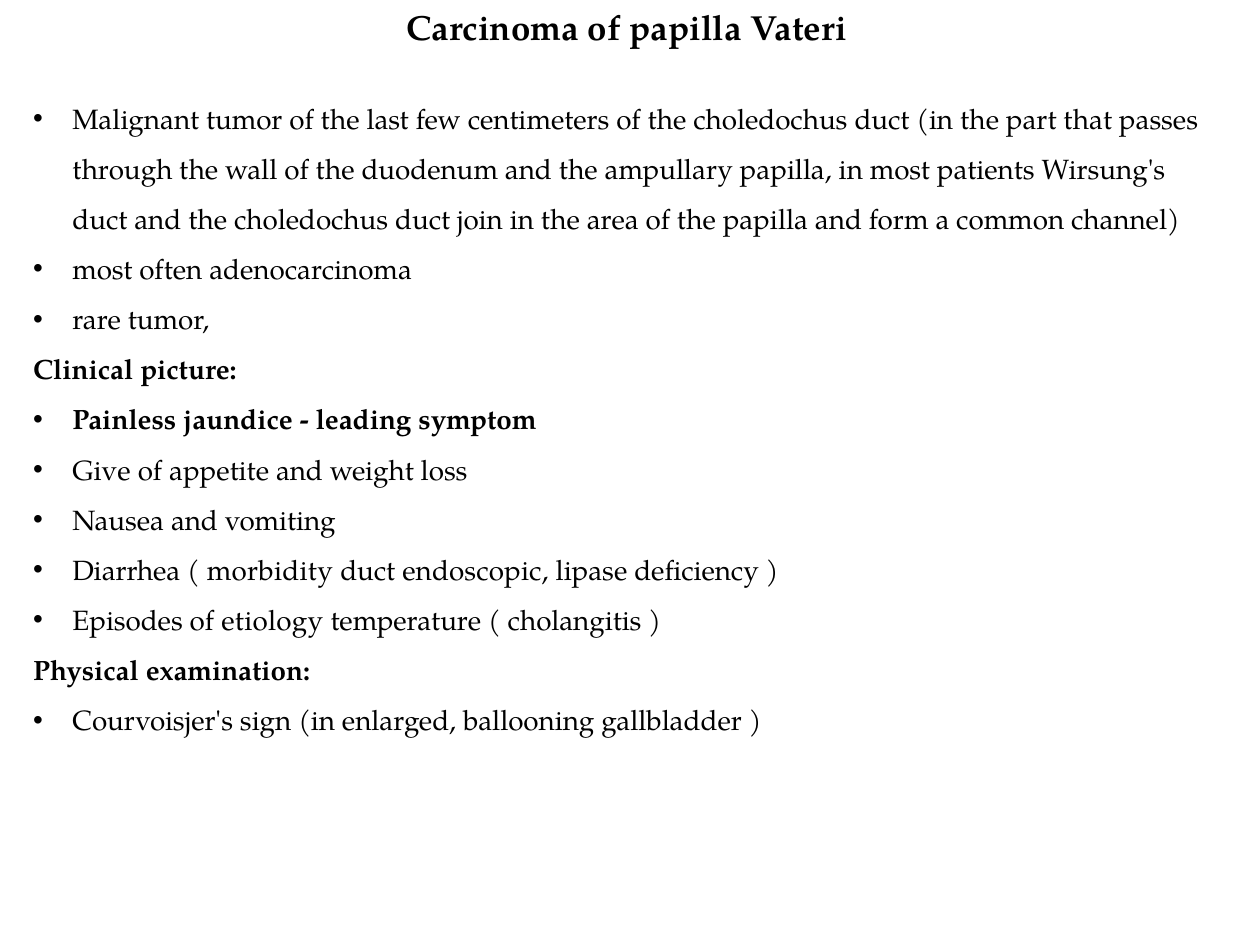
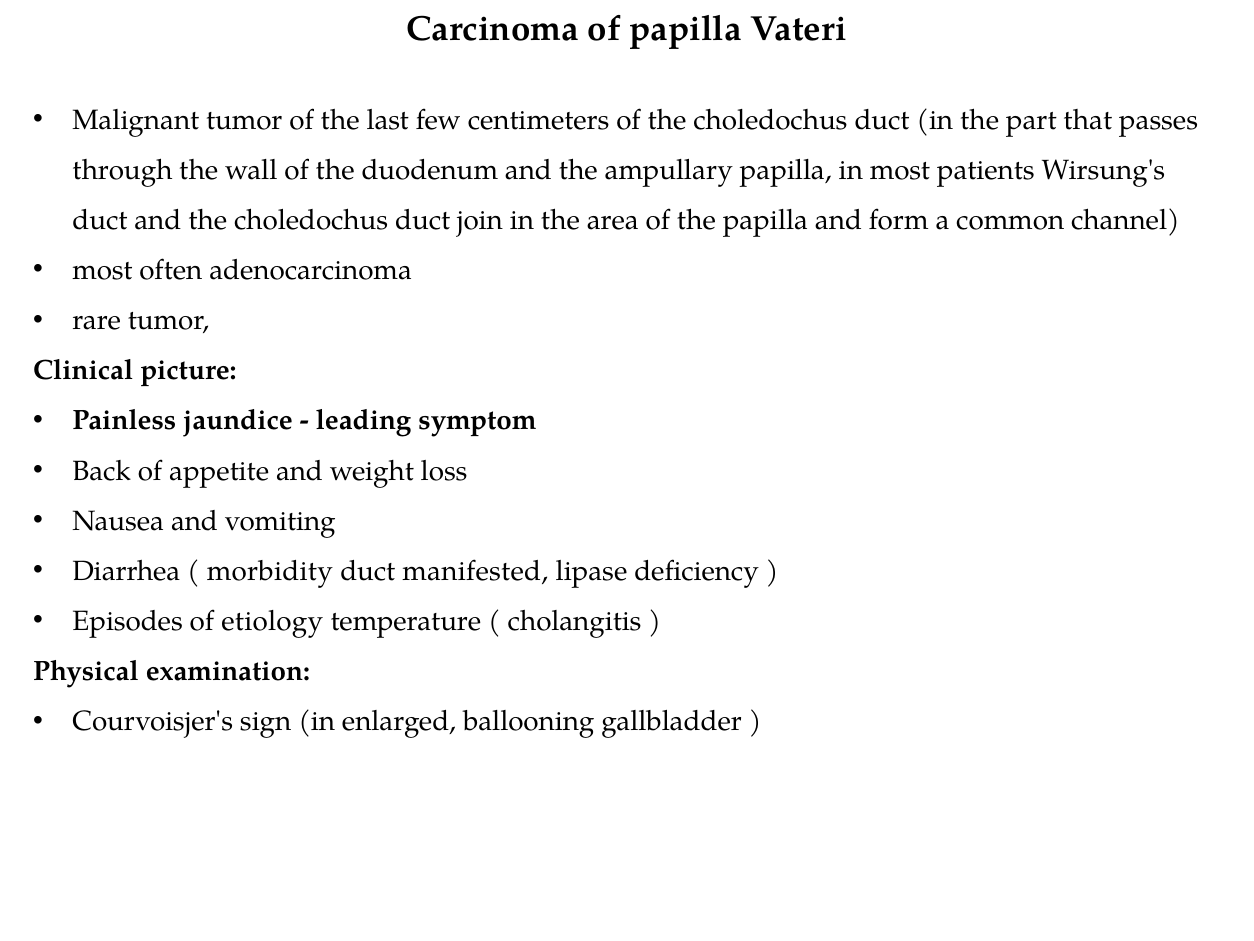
Give: Give -> Back (102, 471)
endoscopic: endoscopic -> manifested (475, 571)
